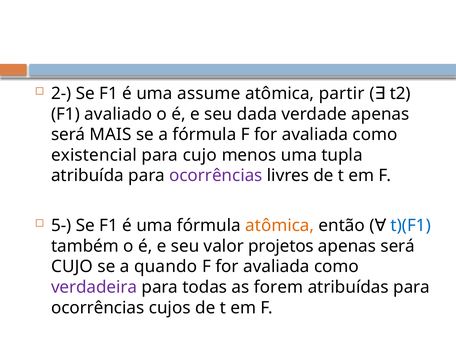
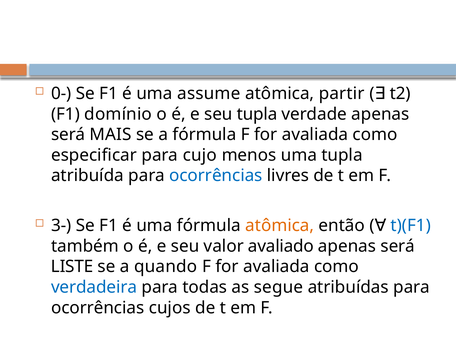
2-: 2- -> 0- (61, 94)
avaliado: avaliado -> domínio (118, 114)
seu dada: dada -> tupla (257, 114)
existencial: existencial -> especificar (94, 155)
ocorrências colour: purple -> blue (216, 176)
5-: 5- -> 3- (61, 226)
projetos: projetos -> avaliado (281, 246)
CUJO: CUJO -> LISTE (72, 267)
verdadeira colour: purple -> blue (94, 287)
forem: forem -> segue (278, 287)
